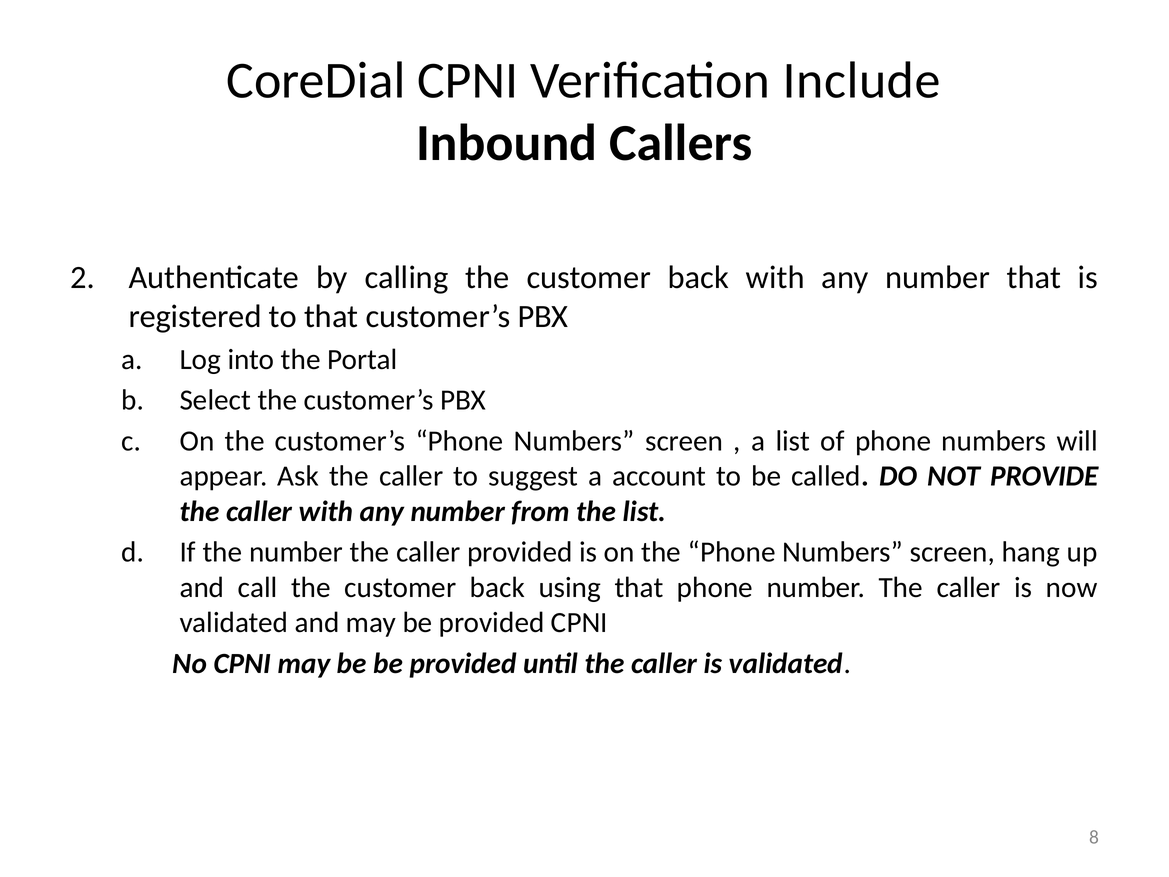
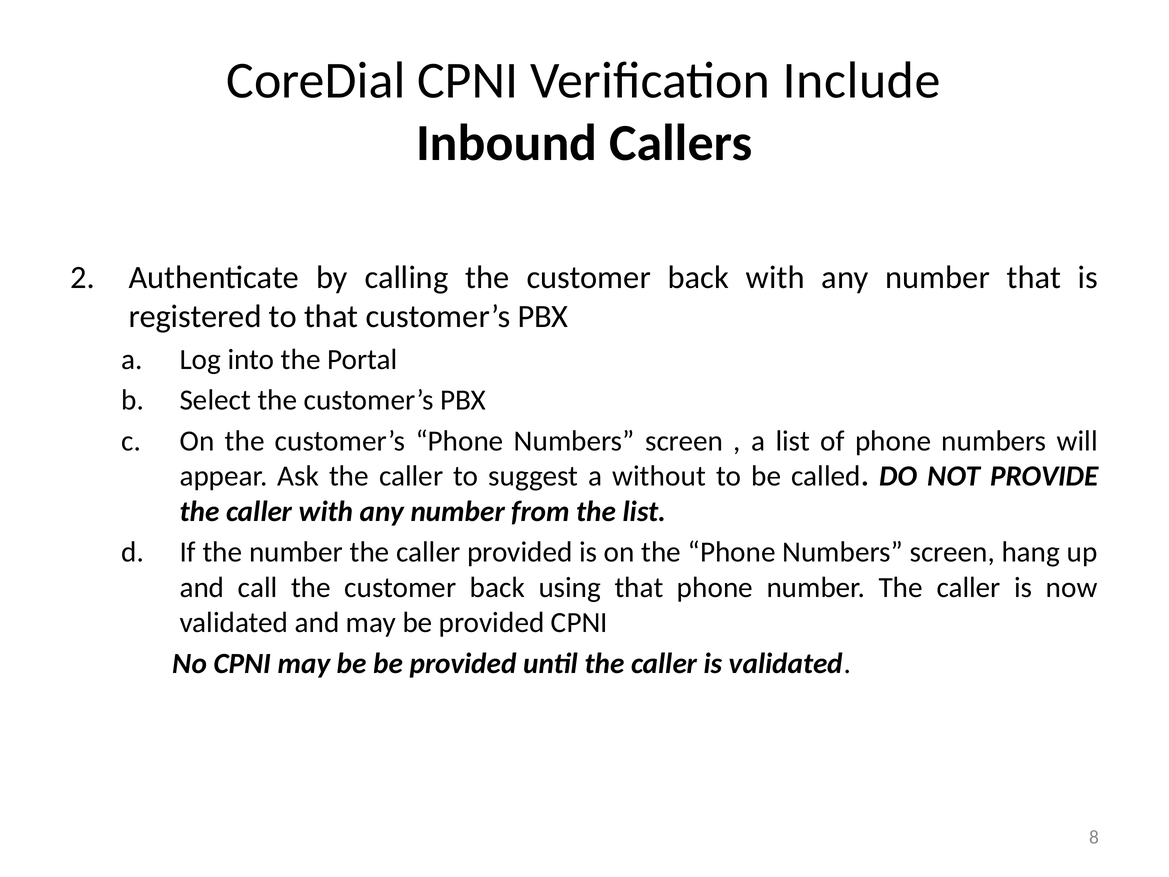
account: account -> without (659, 476)
